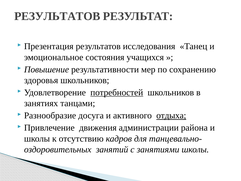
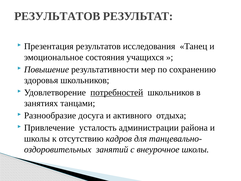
отдыха underline: present -> none (171, 115)
движения: движения -> усталость (98, 128)
занятиями: занятиями -> внеурочное (158, 149)
